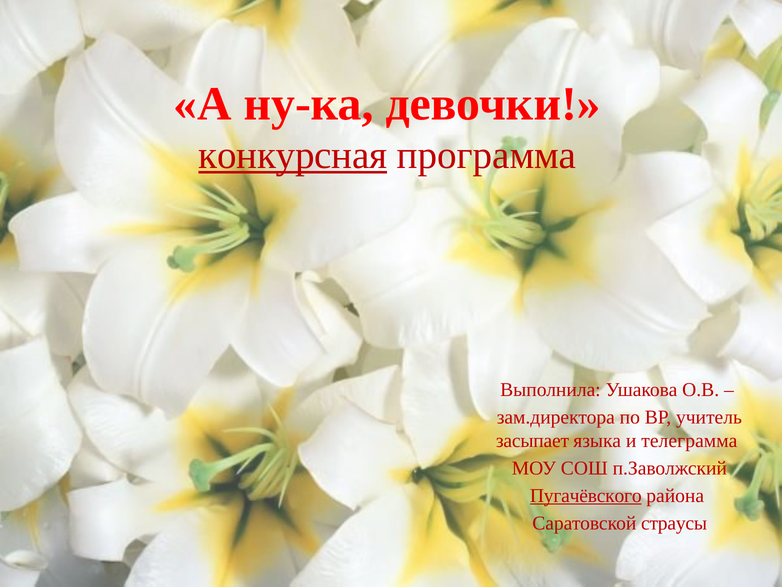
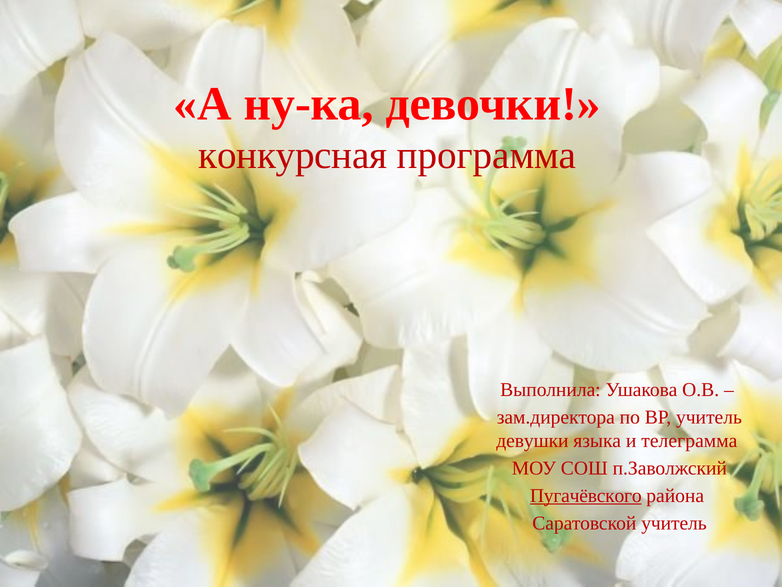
конкурсная underline: present -> none (293, 155)
засыпает: засыпает -> девушки (532, 441)
Саратовской страусы: страусы -> учитель (674, 523)
